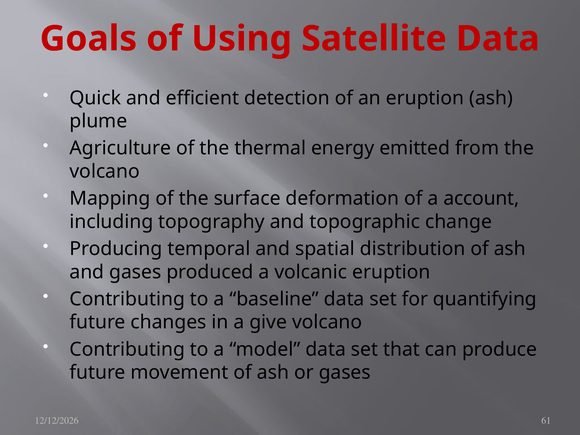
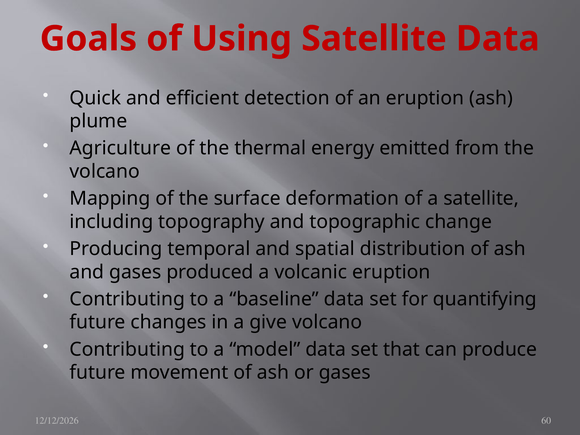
a account: account -> satellite (481, 199)
61: 61 -> 60 (546, 421)
